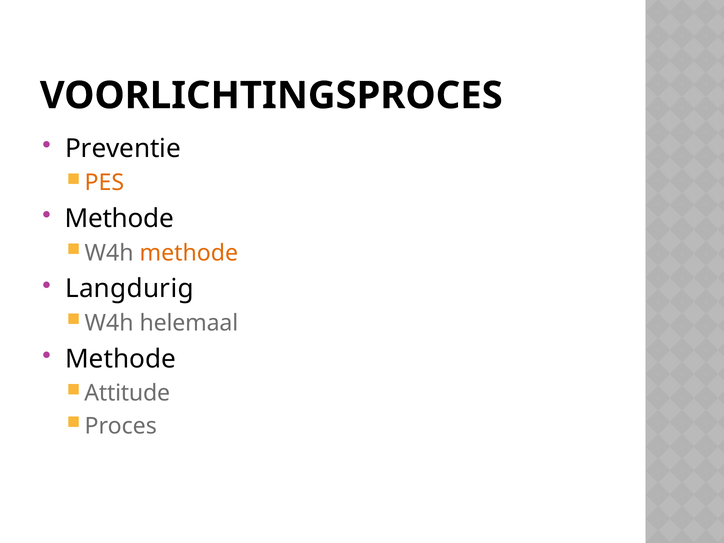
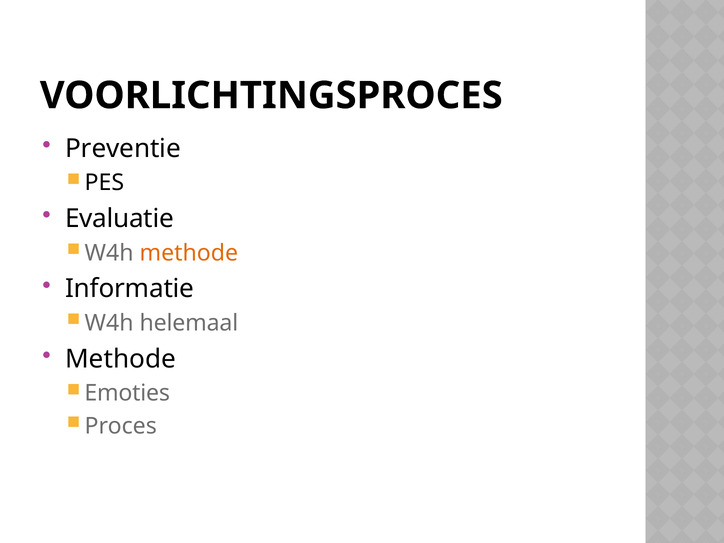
PES colour: orange -> black (104, 183)
Methode: Methode -> Evaluatie (119, 219)
Langdurig: Langdurig -> Informatie (130, 289)
Attitude: Attitude -> Emoties (127, 393)
